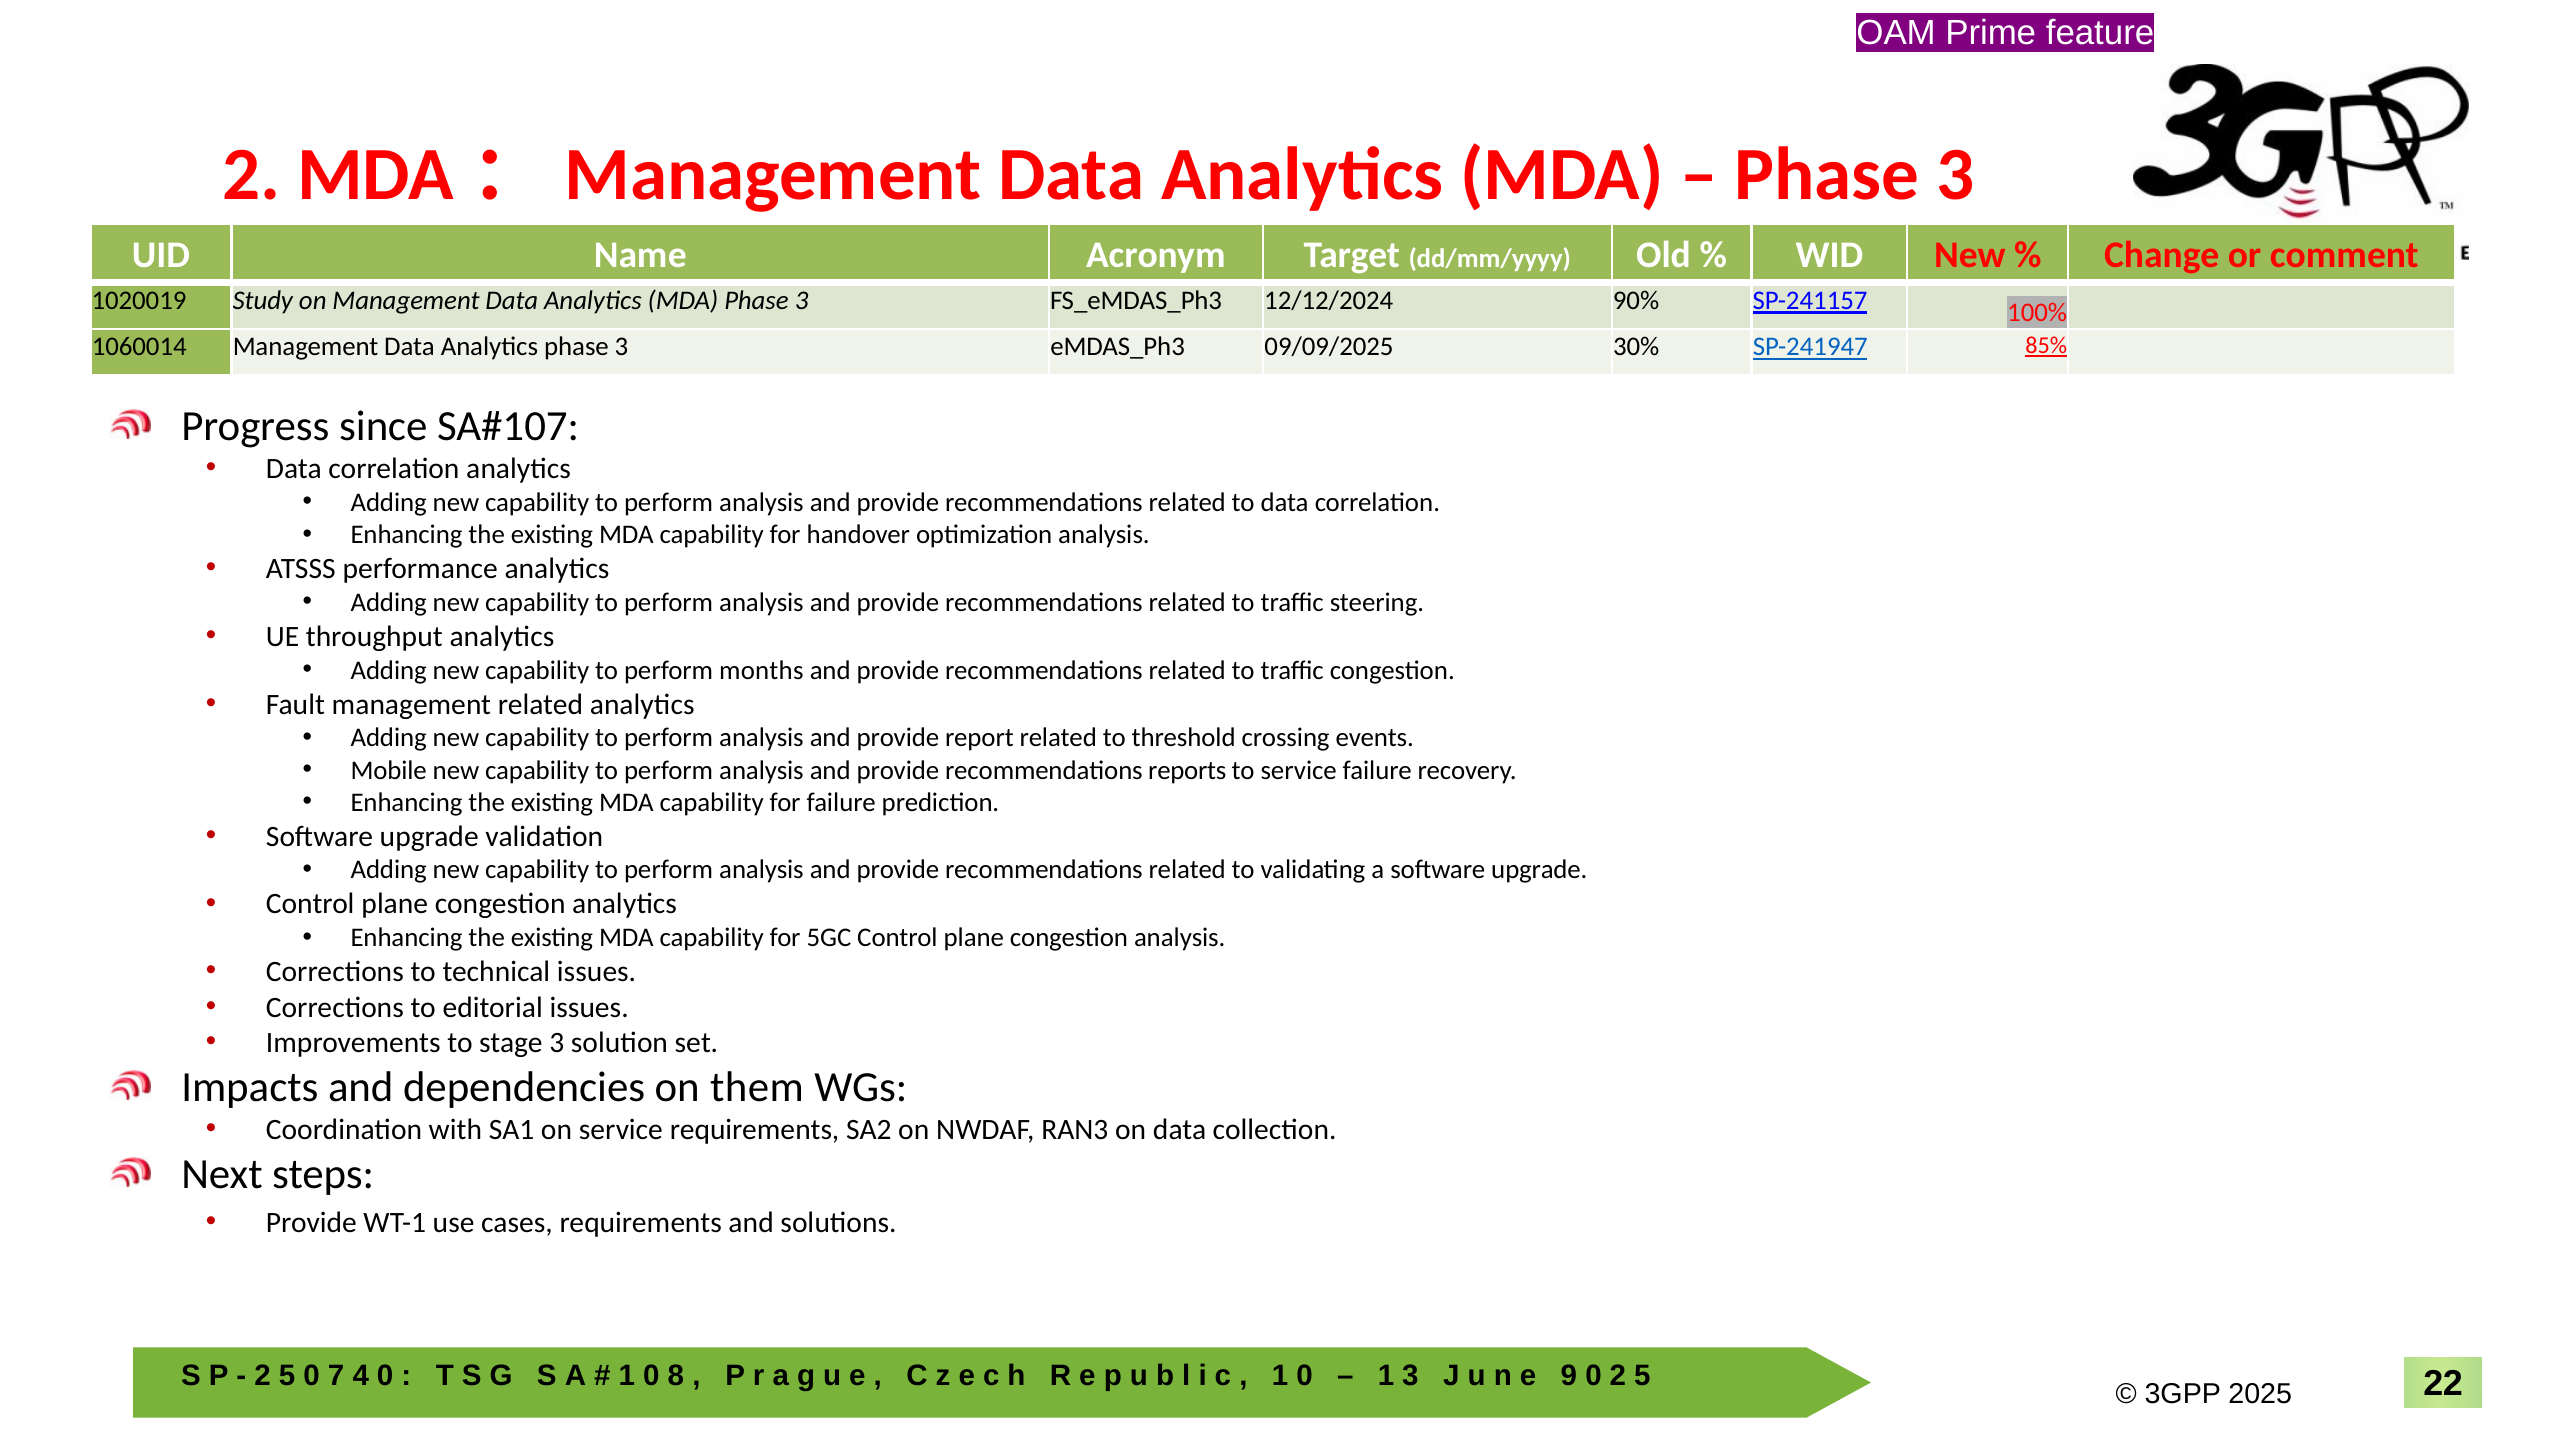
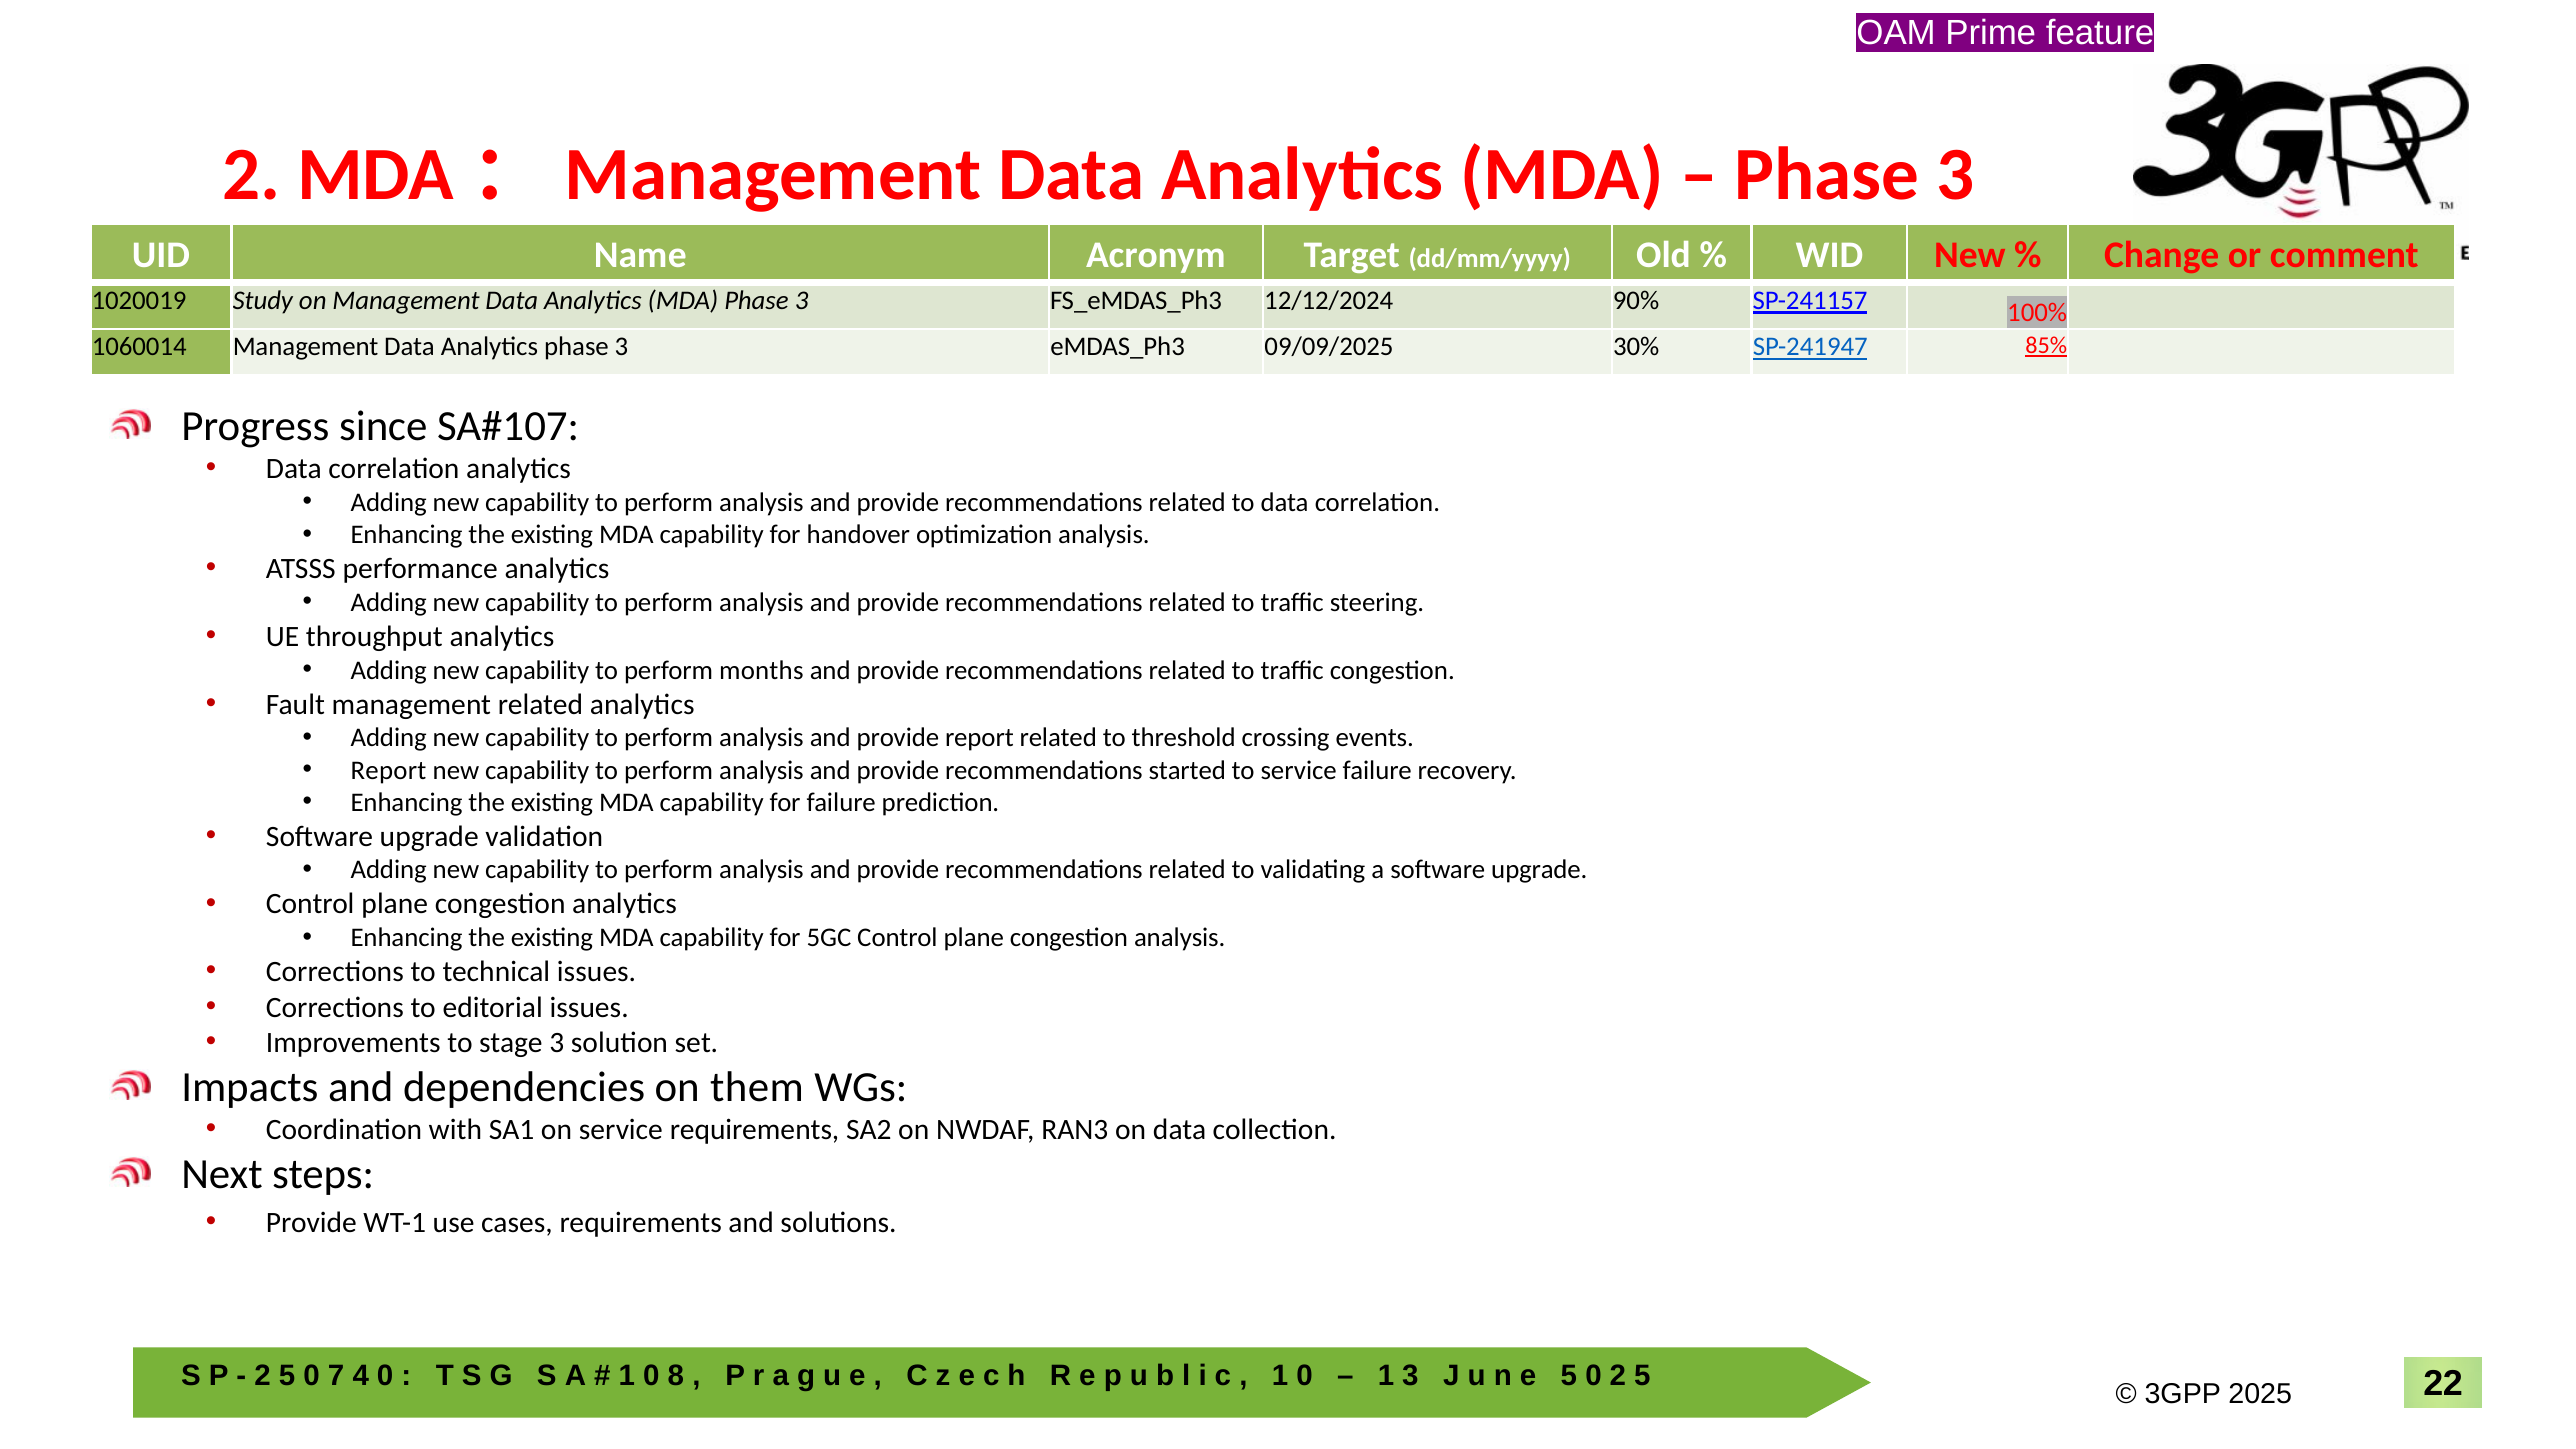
Mobile: Mobile -> Report (388, 770)
reports: reports -> started (1187, 770)
9: 9 -> 5 (1569, 1376)
